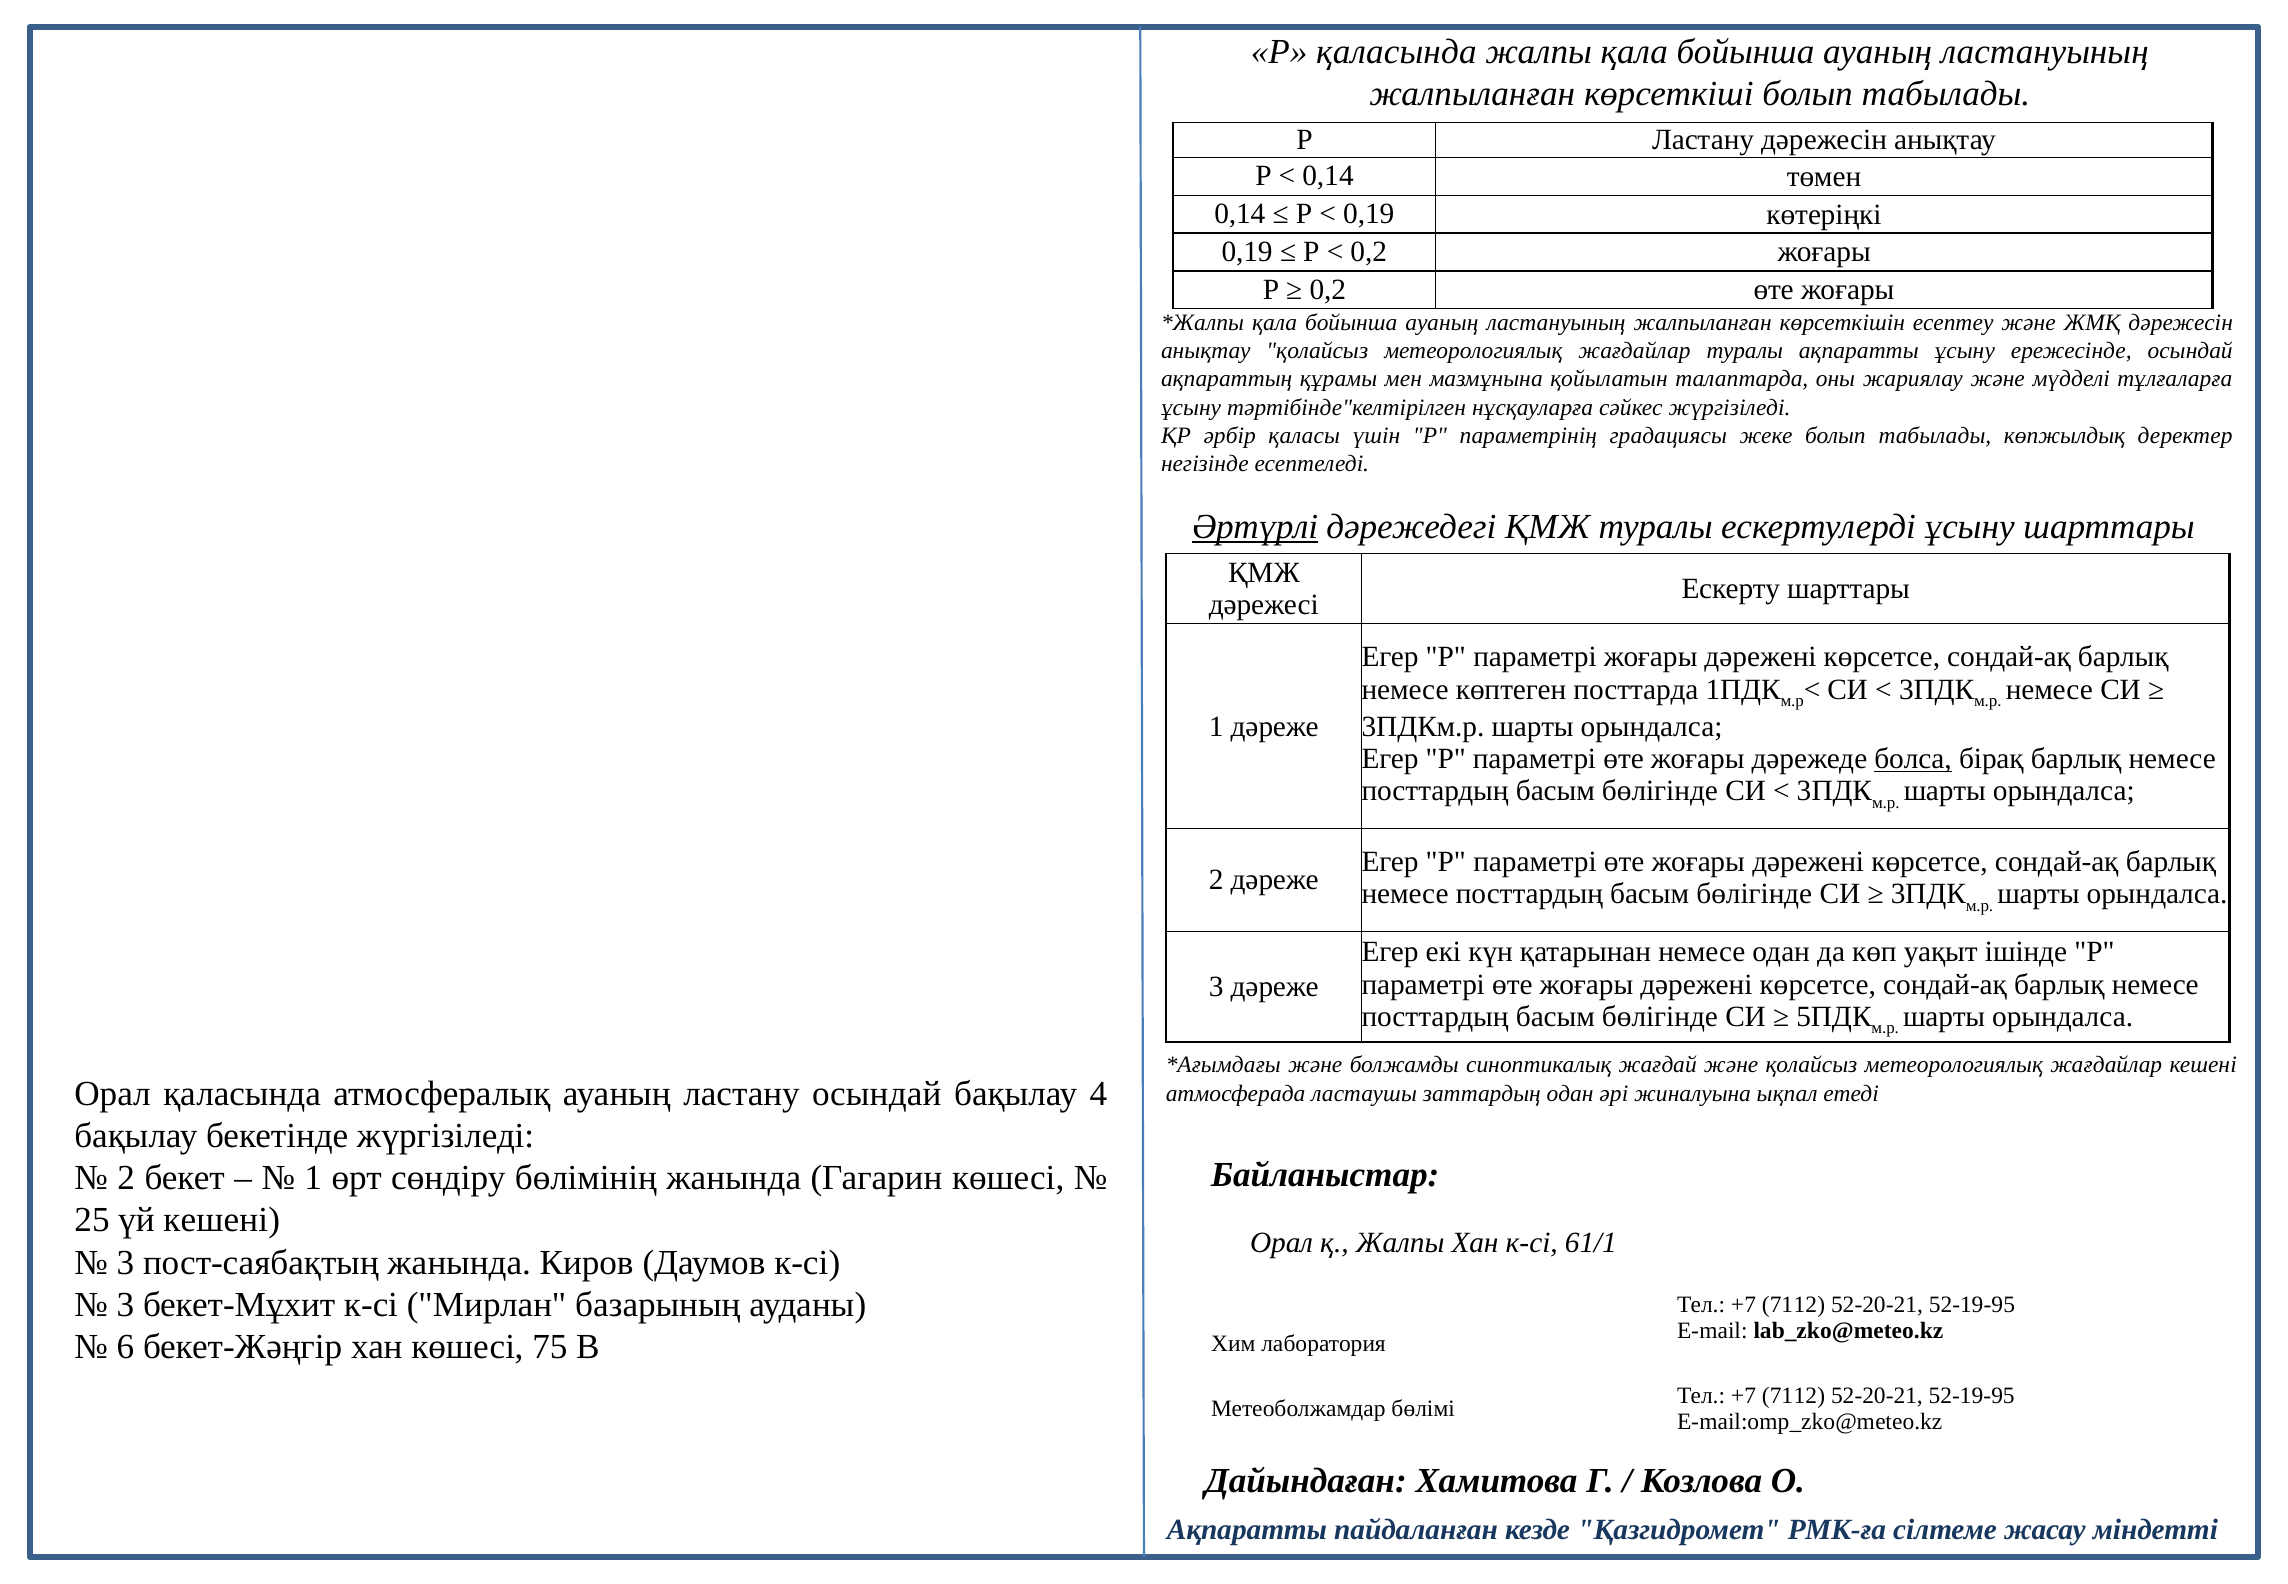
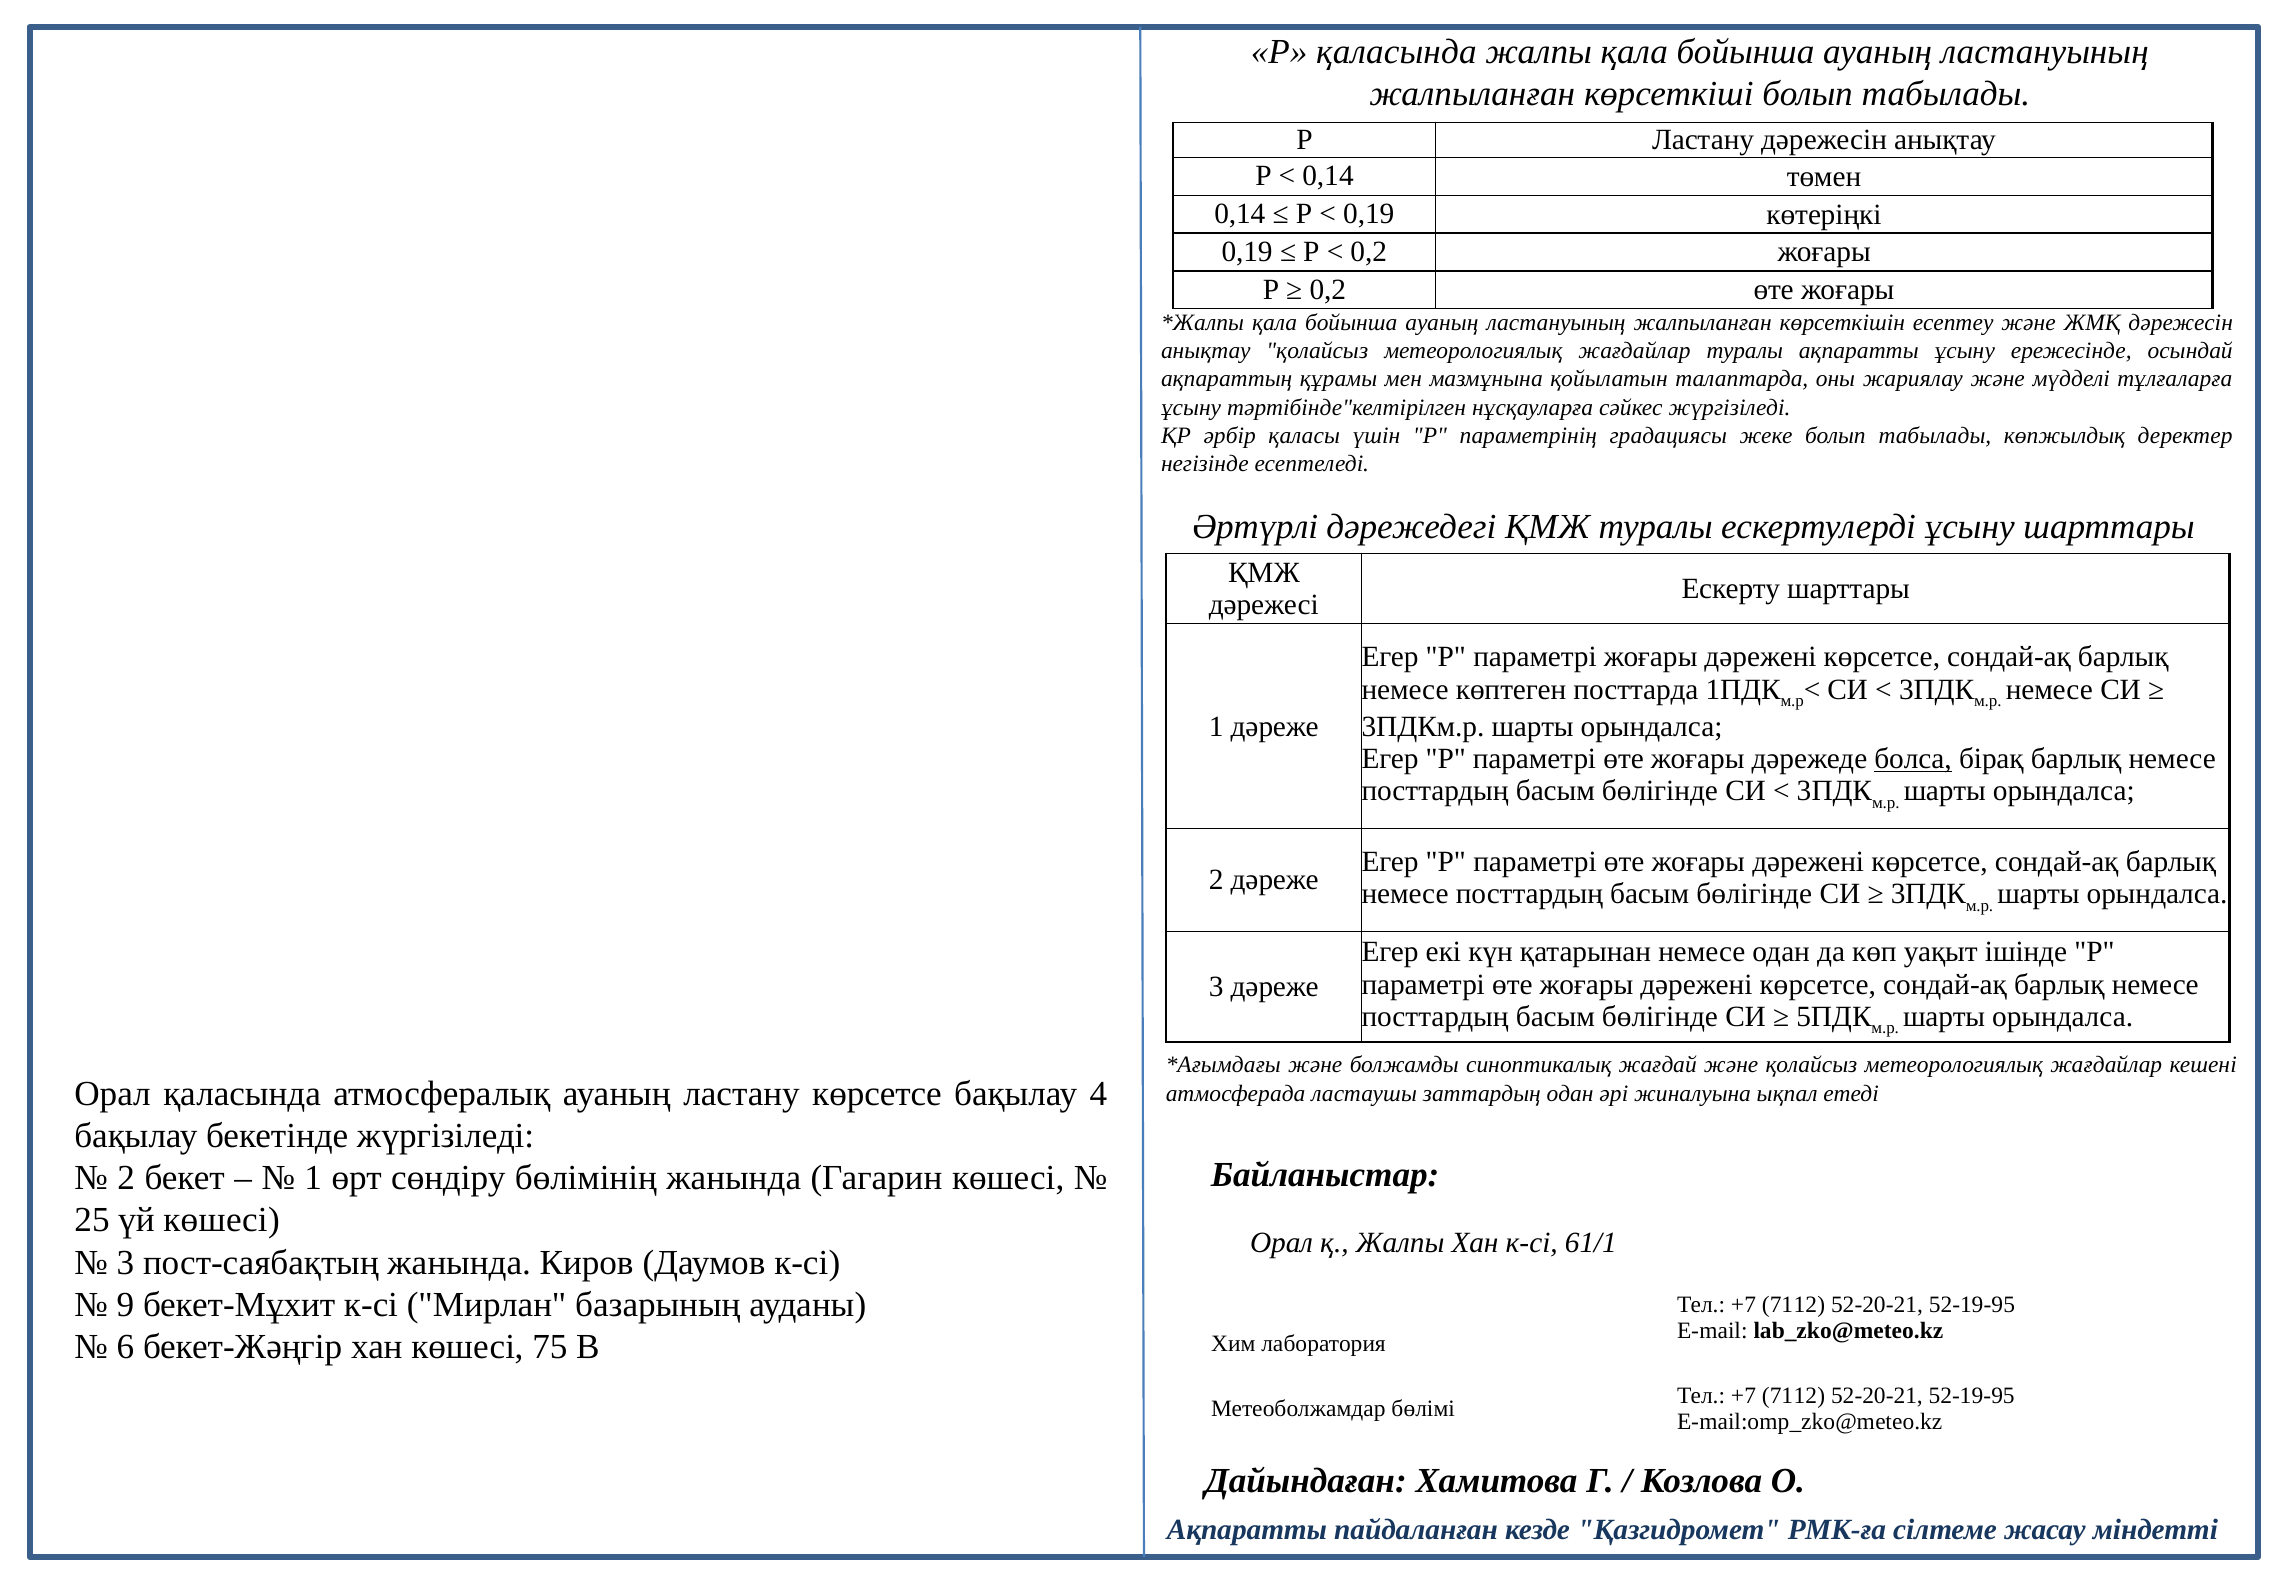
Әртүрлі underline: present -> none (1255, 527)
ластану осындай: осындай -> көрсетсе (877, 1093)
үй кешені: кешені -> көшесі (222, 1220)
3: 3 -> 9 (125, 1305)
